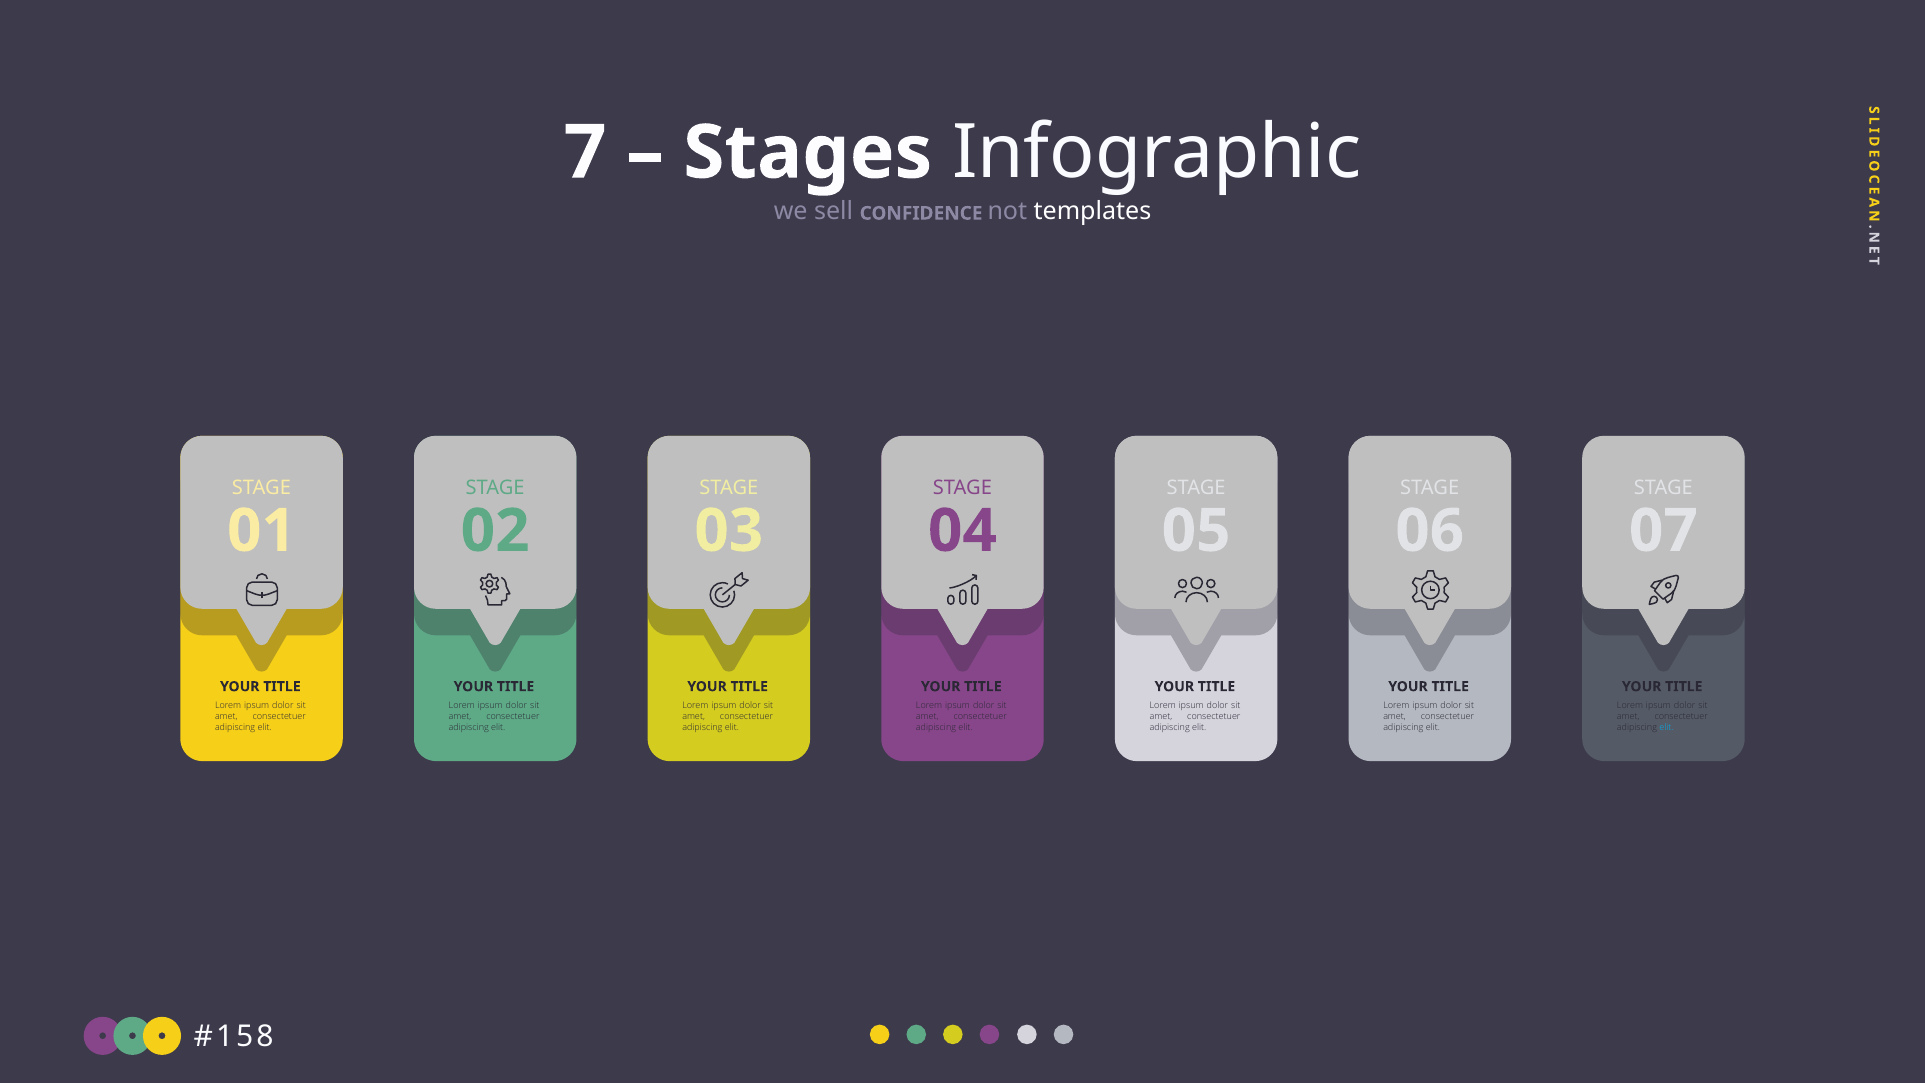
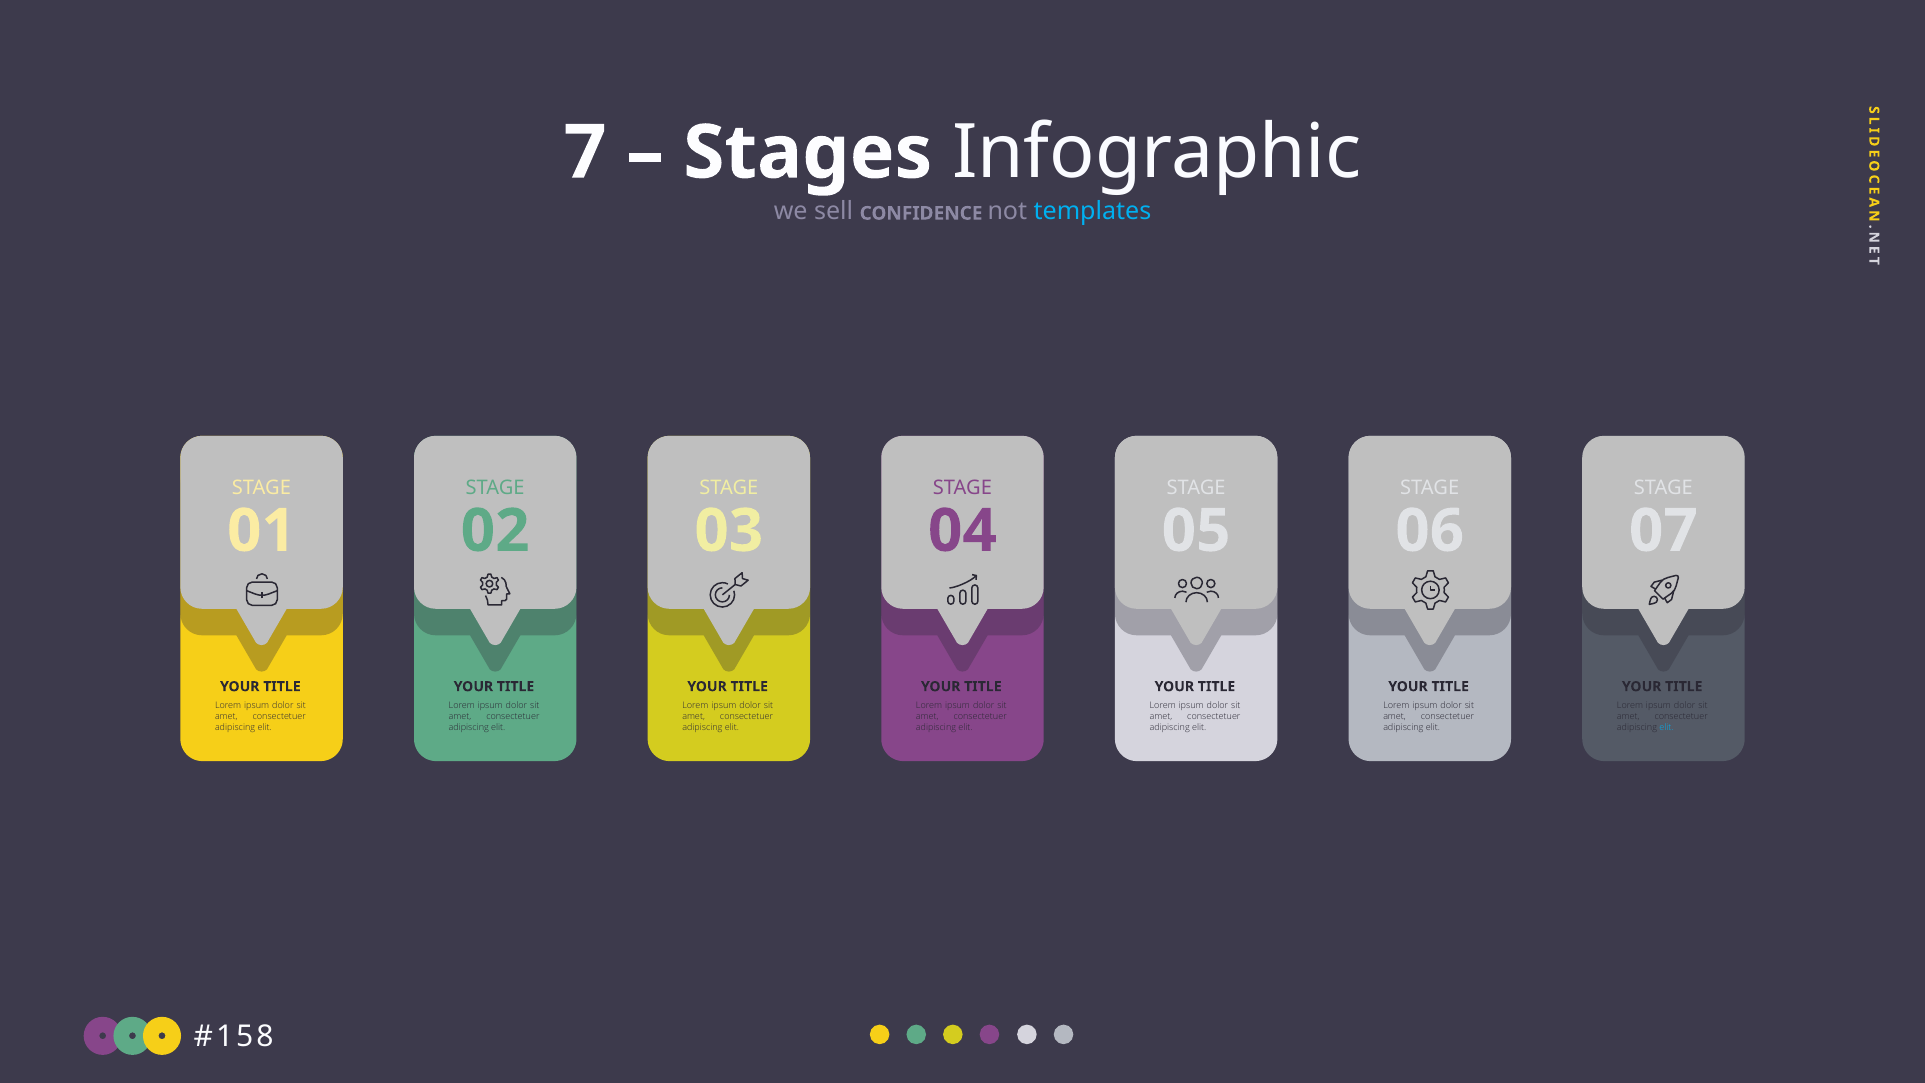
templates colour: white -> light blue (1092, 211)
